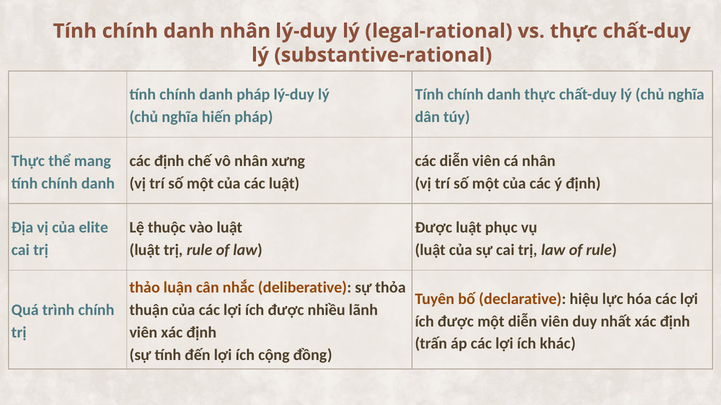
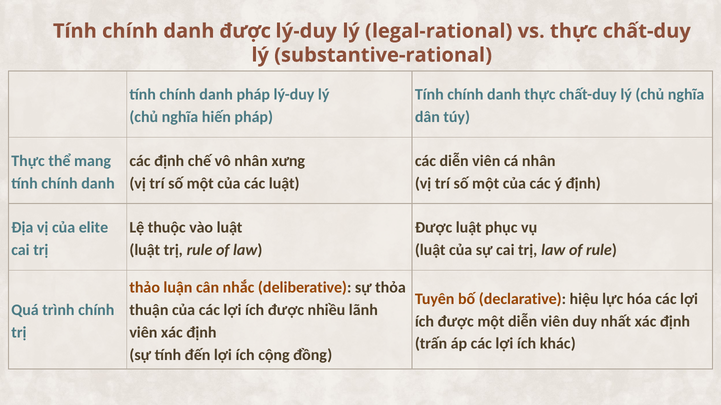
danh nhân: nhân -> được (245, 31)
